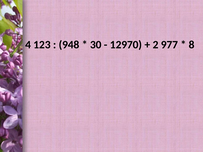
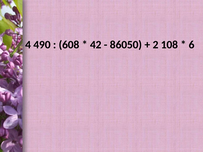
123: 123 -> 490 (42, 45)
948: 948 -> 608 (69, 45)
30: 30 -> 42 (96, 45)
12970: 12970 -> 86050 (126, 45)
977: 977 -> 108 (169, 45)
8: 8 -> 6 (192, 45)
